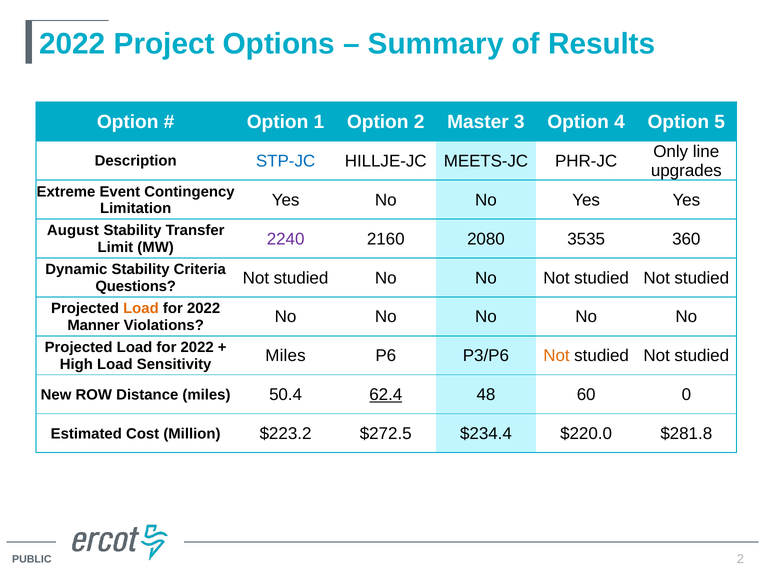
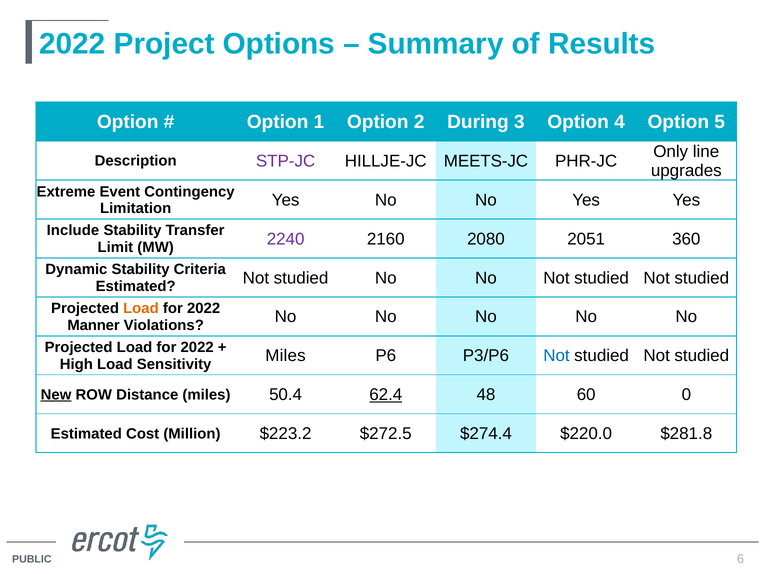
Master: Master -> During (478, 122)
STP-JC colour: blue -> purple (286, 161)
August: August -> Include (73, 231)
3535: 3535 -> 2051 (586, 239)
Questions: Questions -> Estimated (136, 286)
Not colour: orange -> blue (556, 356)
New underline: none -> present (56, 395)
$234.4: $234.4 -> $274.4 (486, 434)
2: 2 -> 6 (740, 559)
